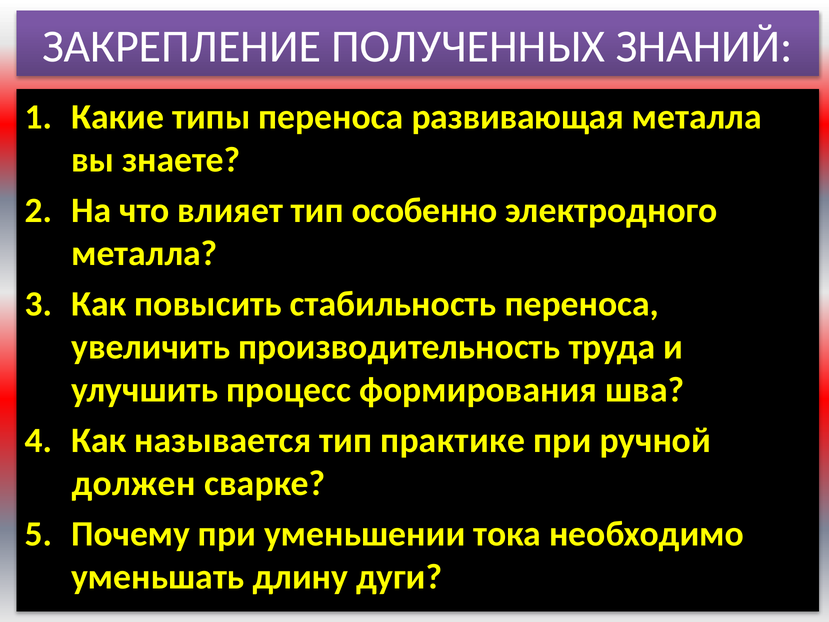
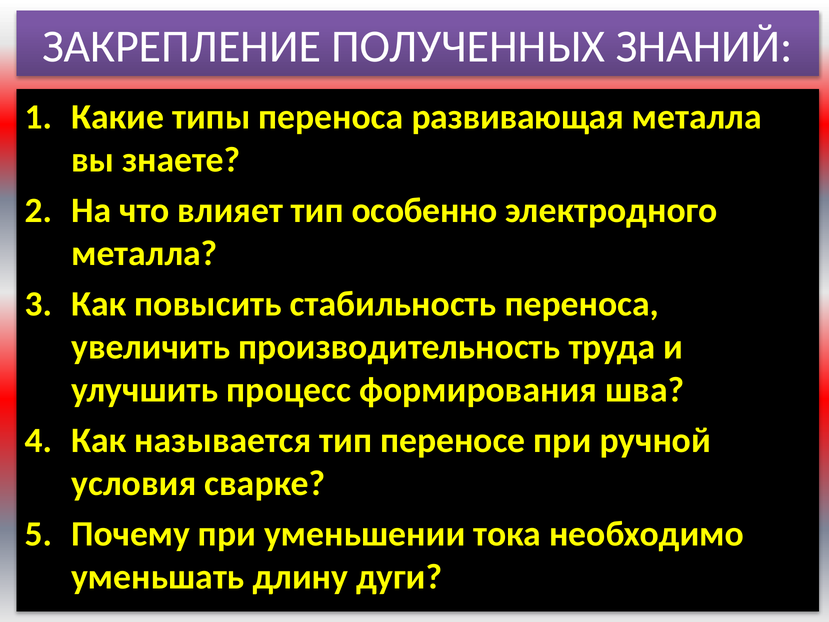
практике: практике -> переносе (453, 440)
должен: должен -> условия (134, 483)
